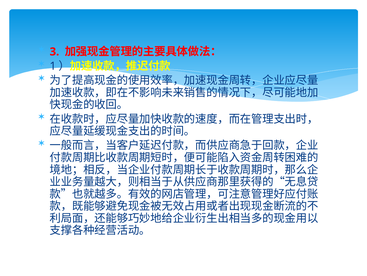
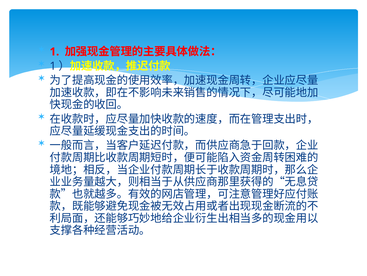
3: 3 -> 1 (54, 52)
